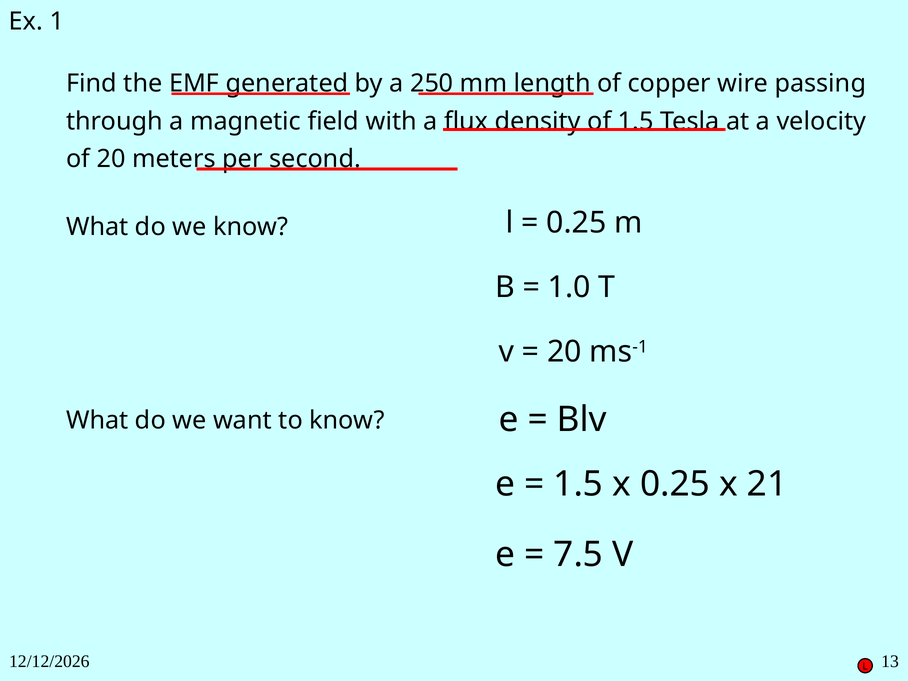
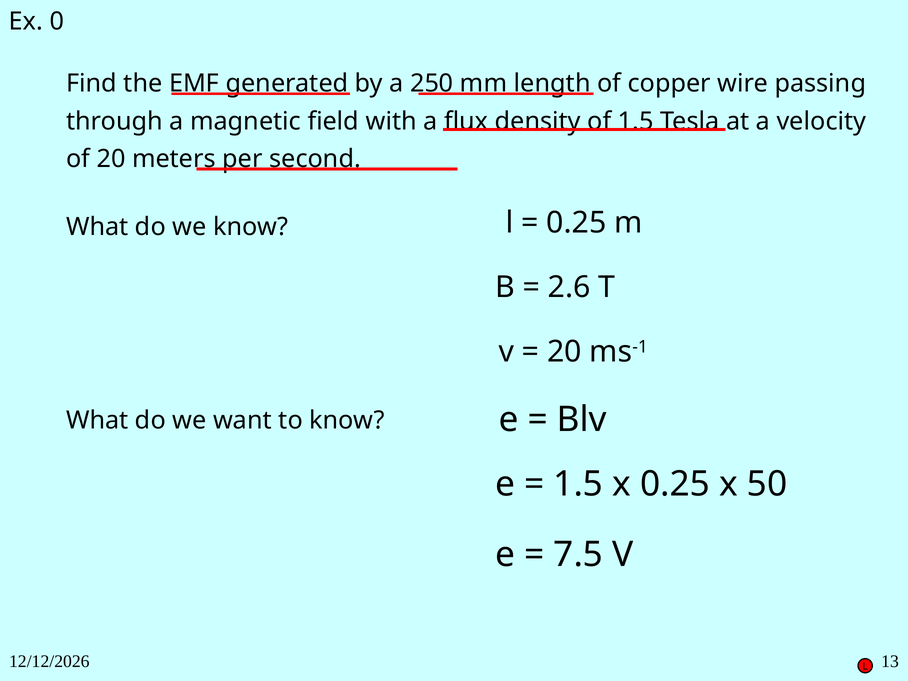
1: 1 -> 0 (57, 21)
1.0: 1.0 -> 2.6 (569, 287)
21: 21 -> 50 (767, 484)
